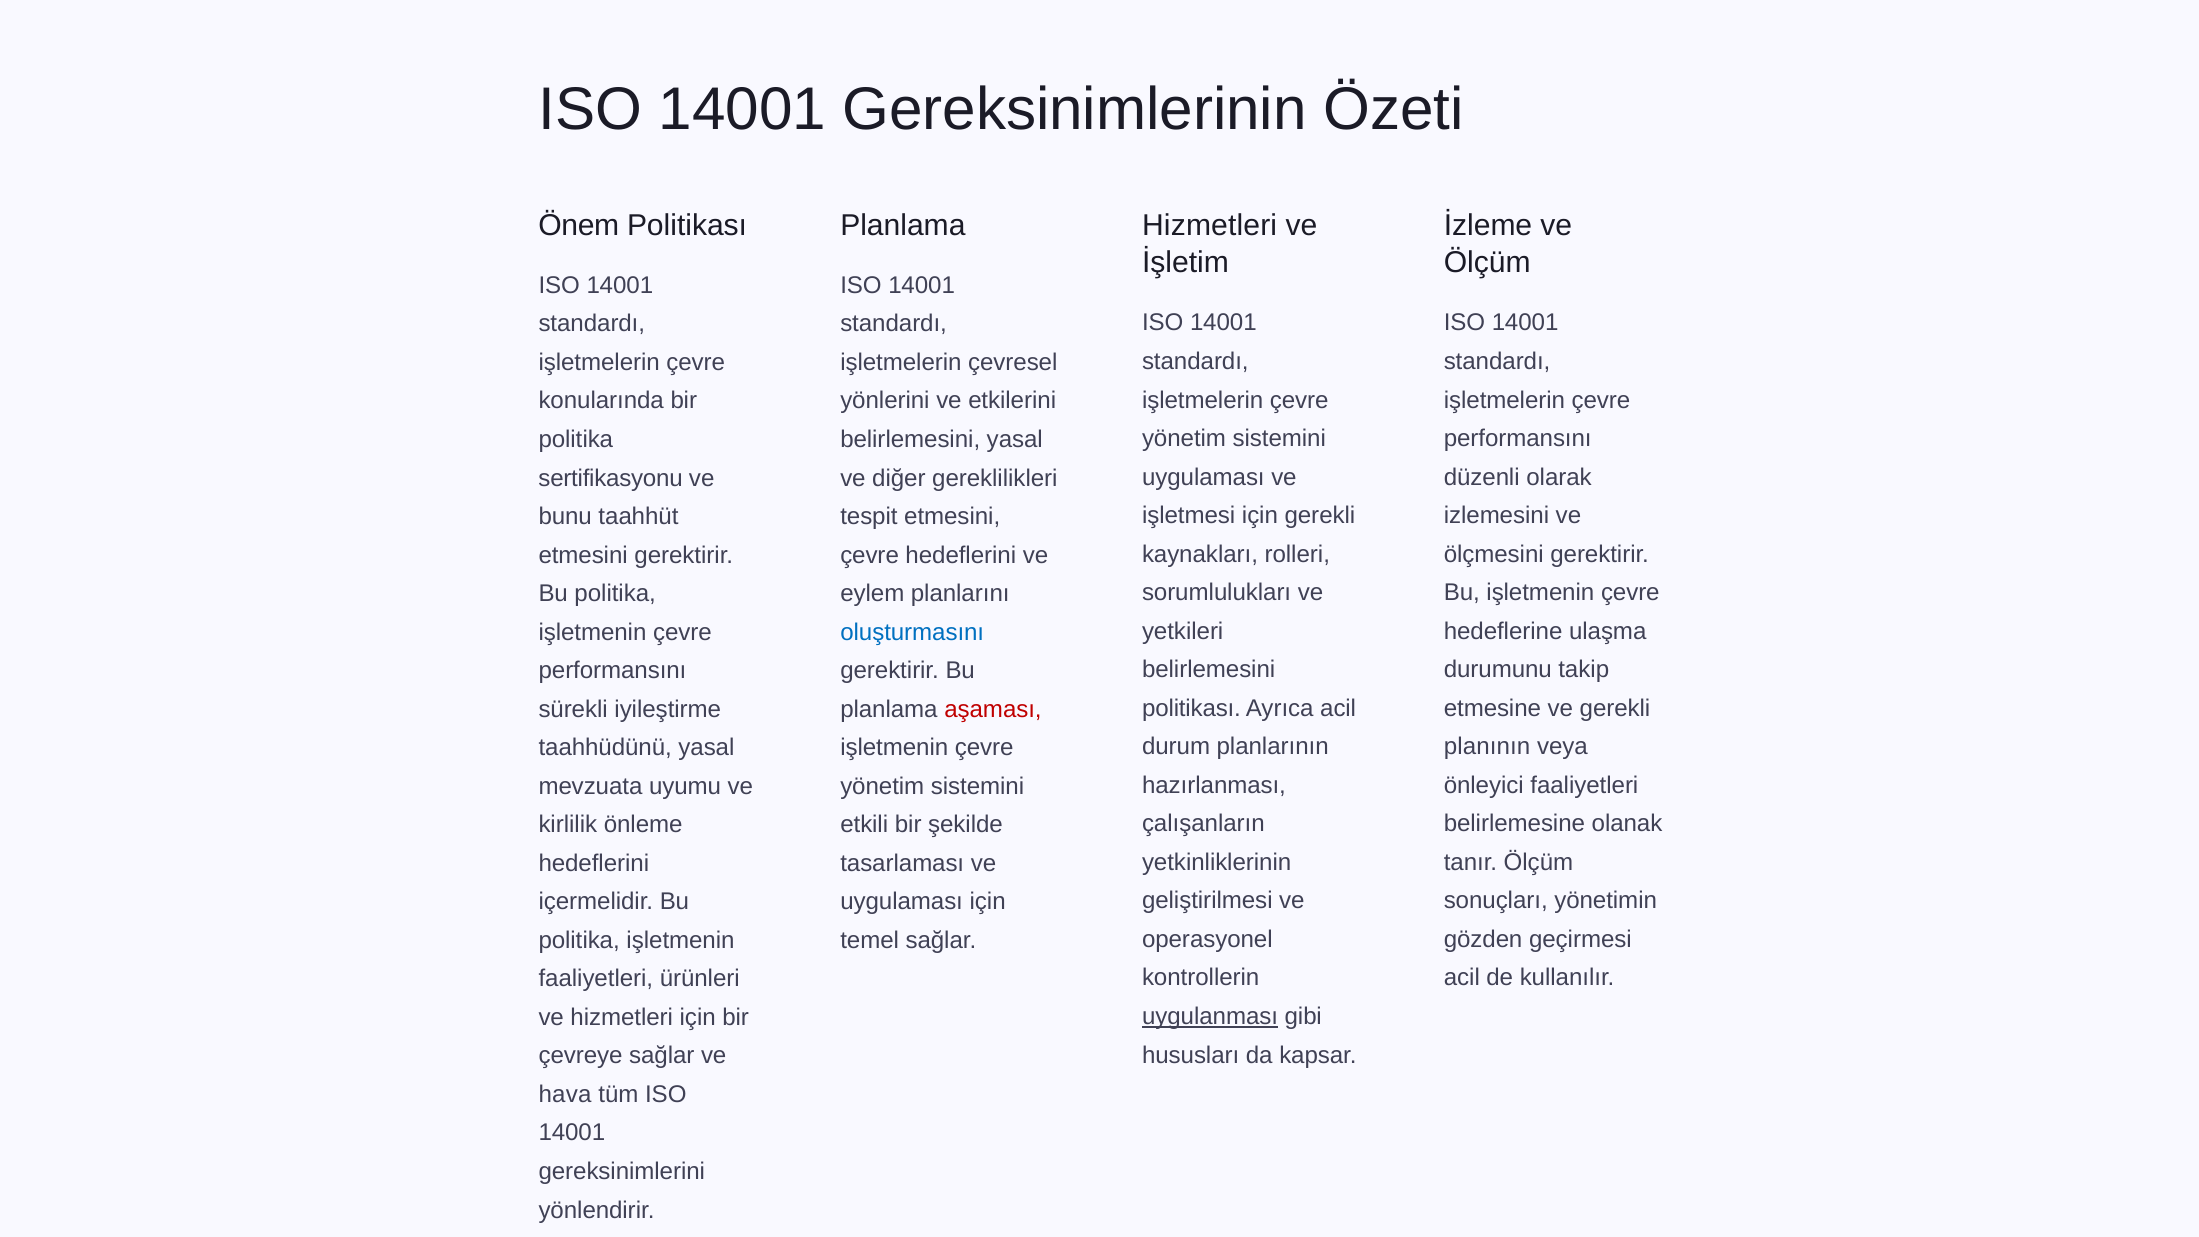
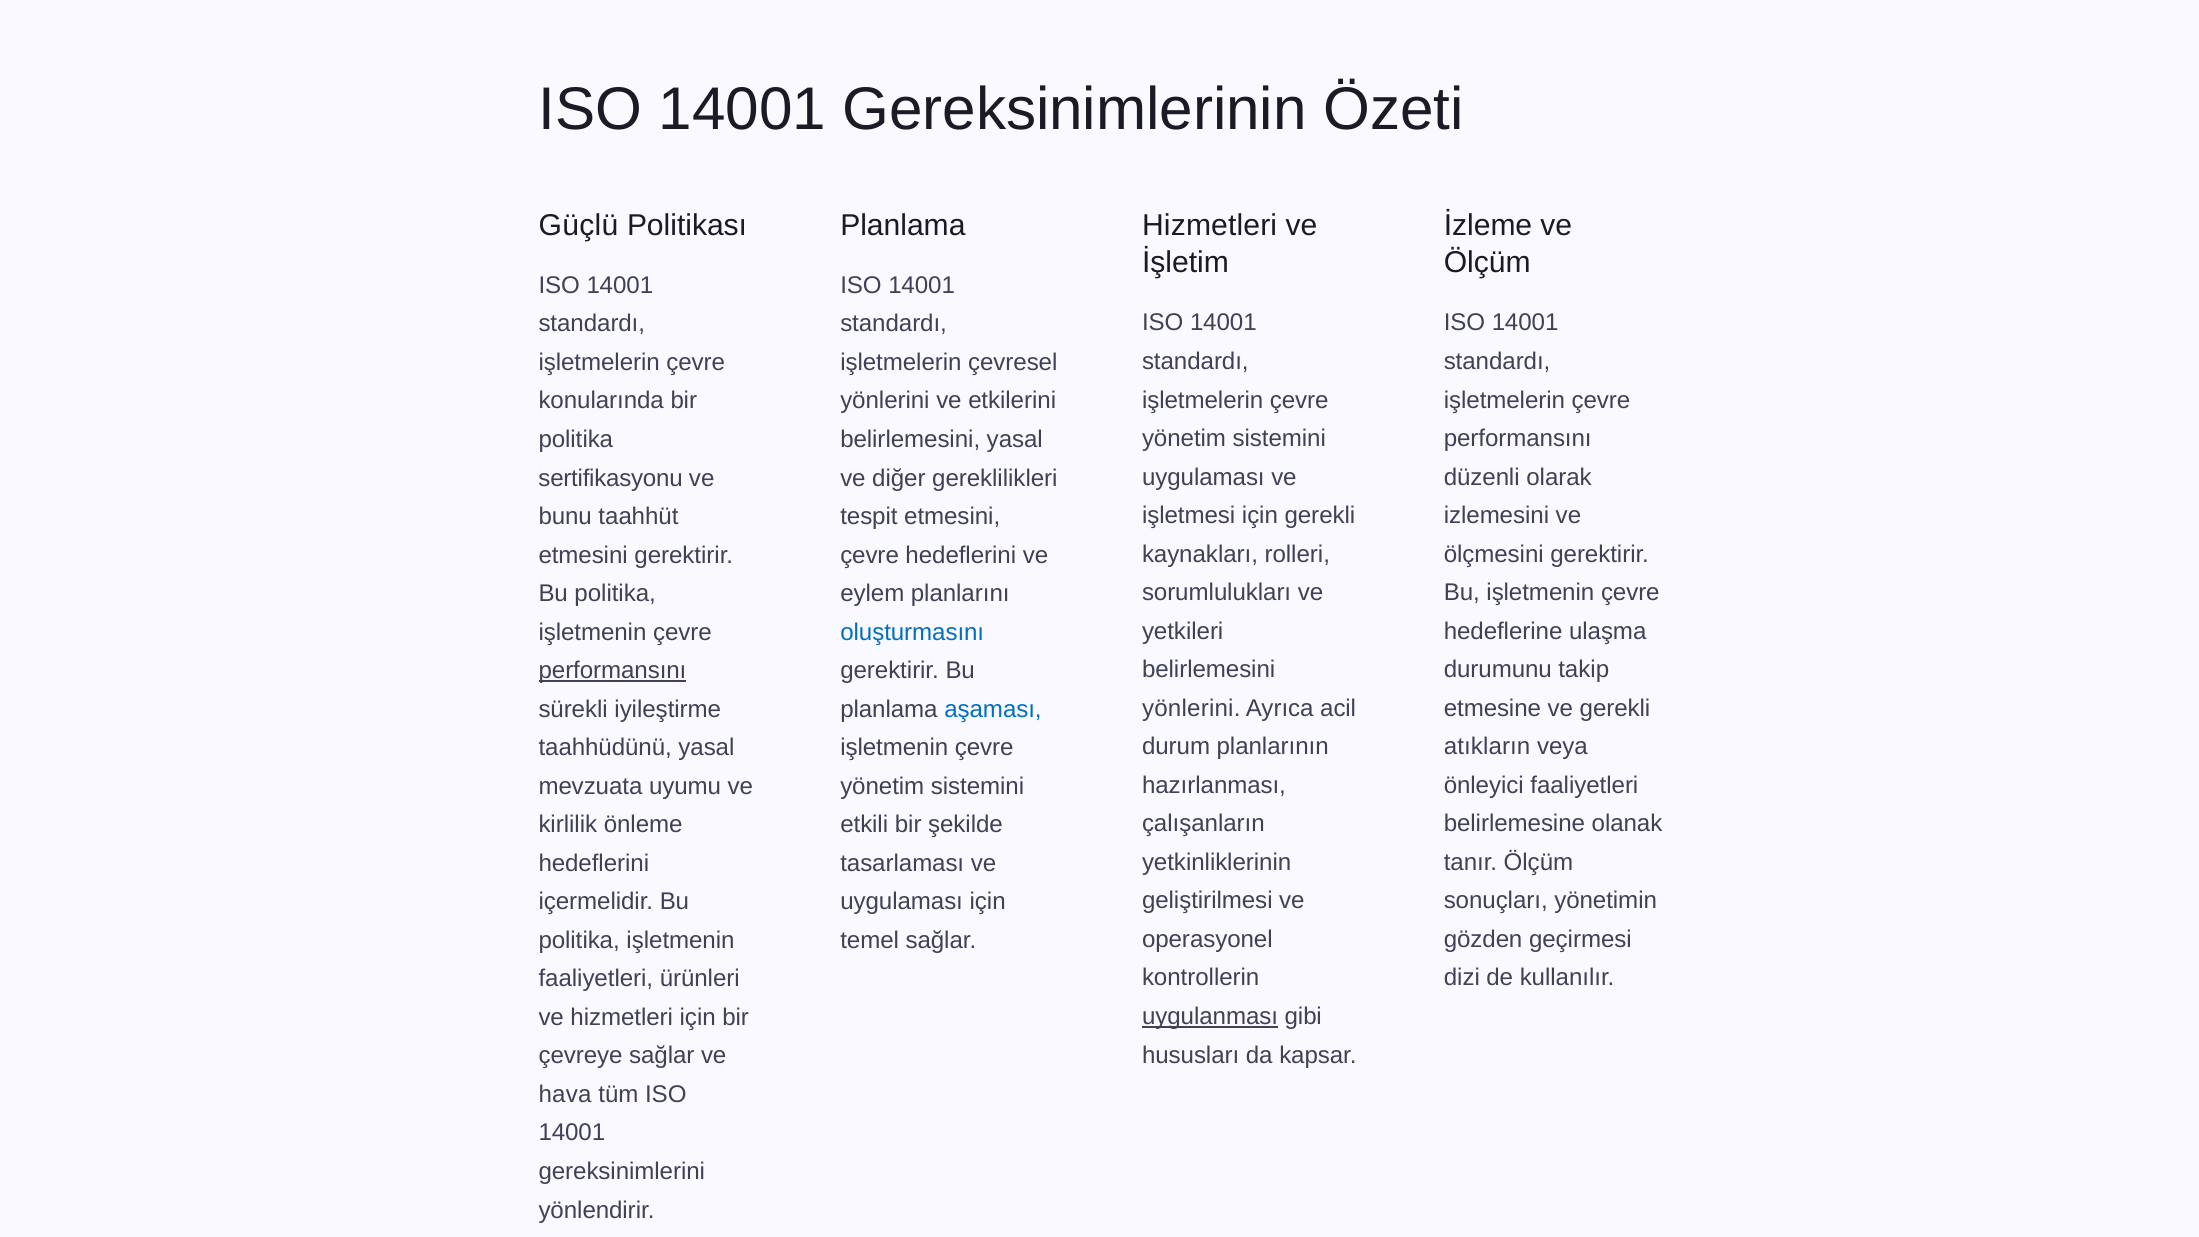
Önem: Önem -> Güçlü (578, 225)
performansını underline: none -> present (612, 671)
politikası: politikası -> yönlerini (1191, 708)
aşaması colour: red -> blue (993, 709)
planının: planının -> atıkların (1487, 747)
acil: acil -> dizi (1462, 978)
